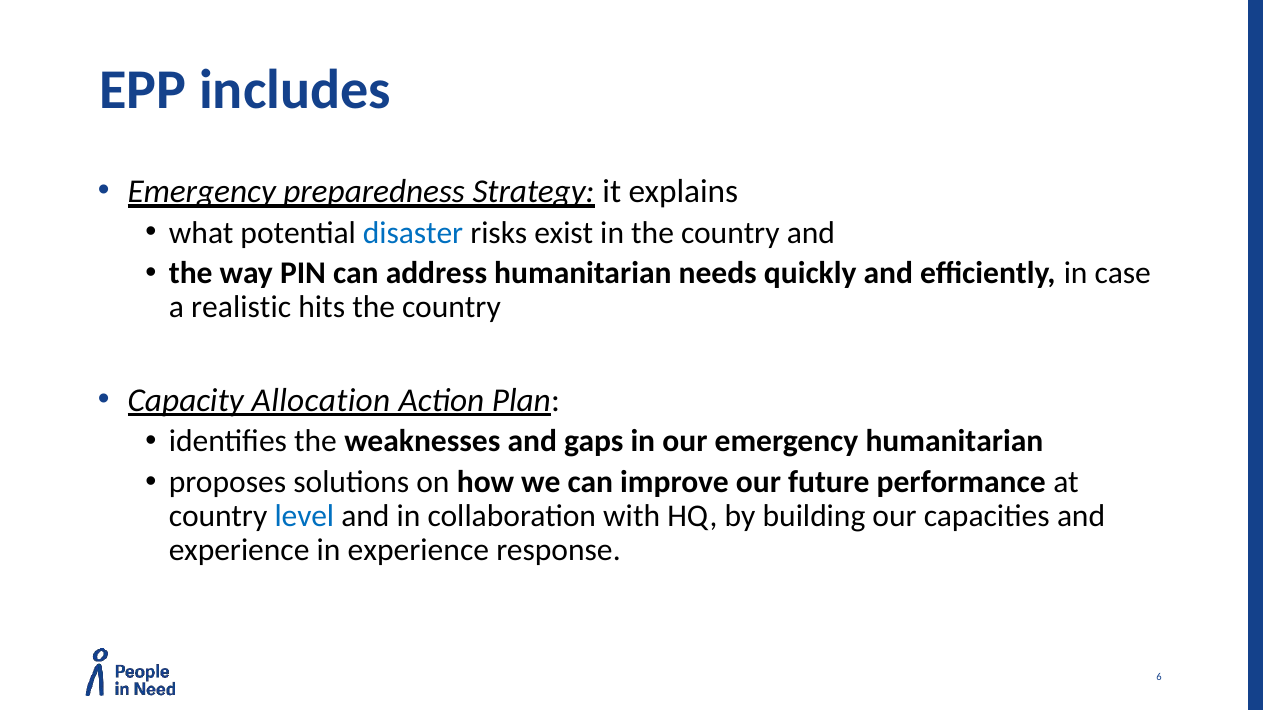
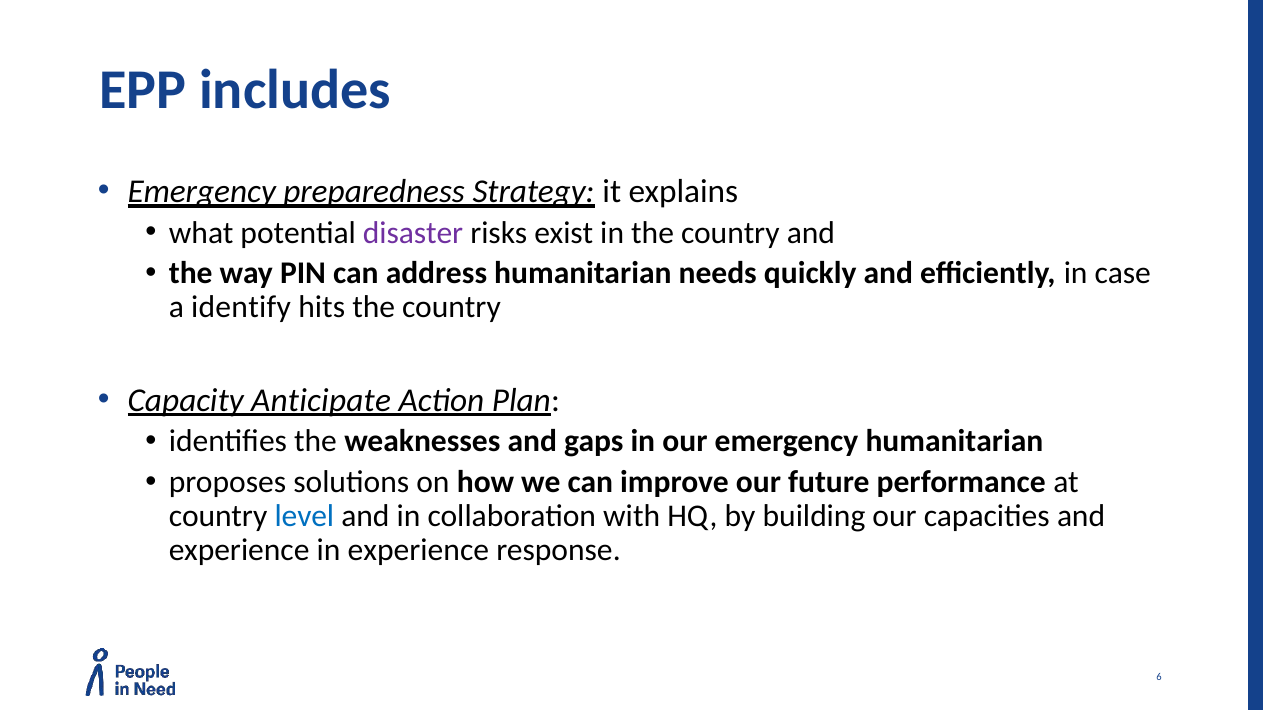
disaster colour: blue -> purple (413, 233)
realistic: realistic -> identify (241, 308)
Allocation: Allocation -> Anticipate (321, 401)
